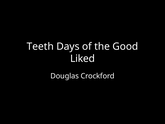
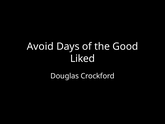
Teeth: Teeth -> Avoid (40, 46)
